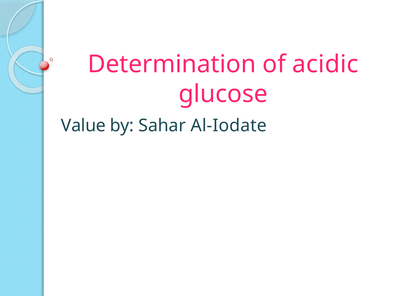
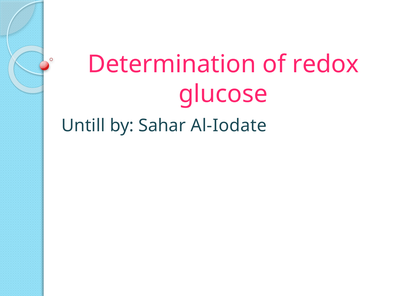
acidic: acidic -> redox (326, 64)
Value: Value -> Untill (83, 125)
